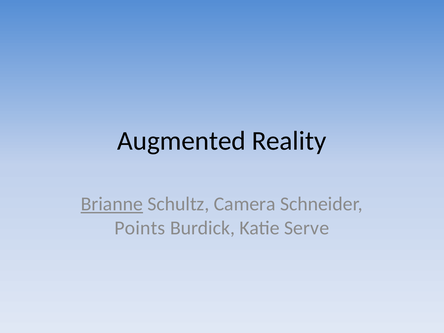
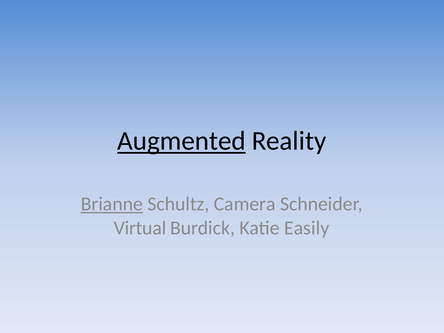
Augmented underline: none -> present (182, 141)
Points: Points -> Virtual (140, 228)
Serve: Serve -> Easily (307, 228)
